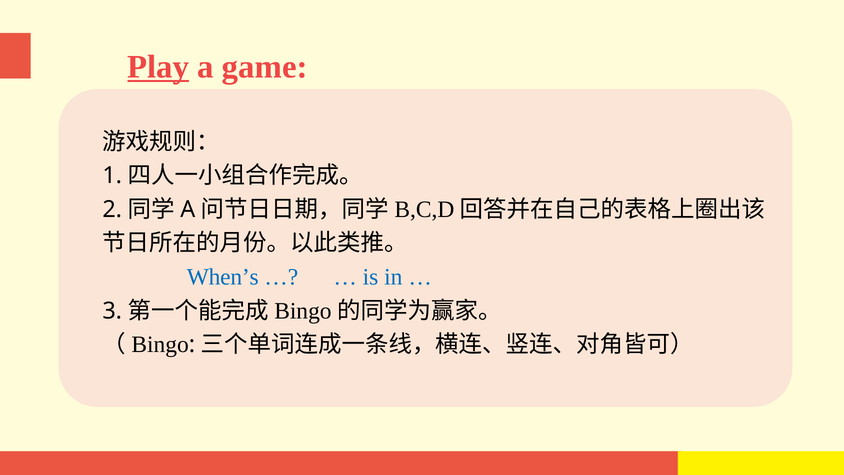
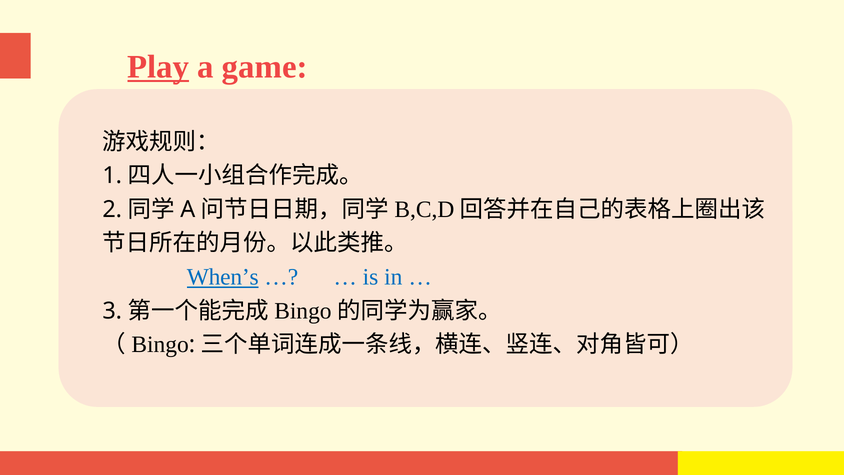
When’s underline: none -> present (223, 277)
